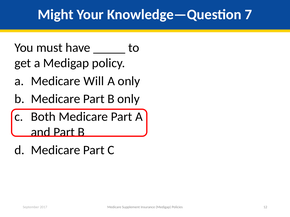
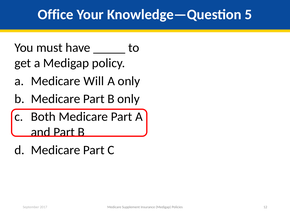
Might: Might -> Office (56, 15)
7: 7 -> 5 (248, 15)
